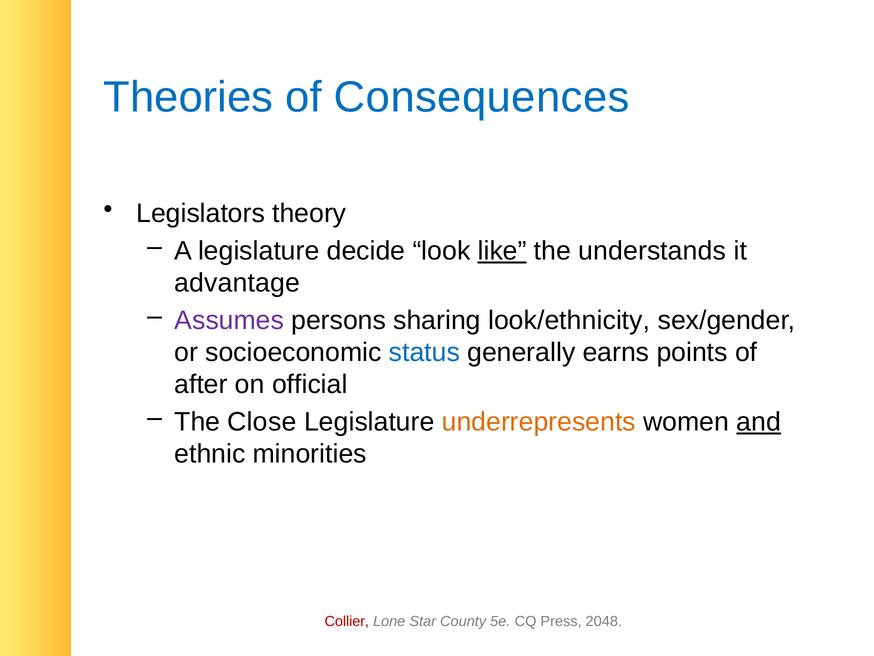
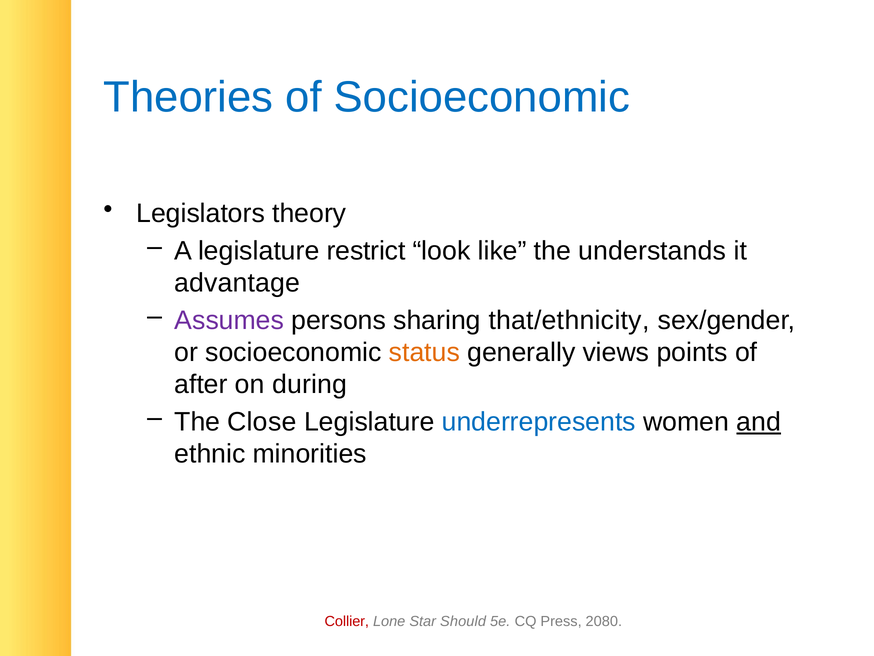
of Consequences: Consequences -> Socioeconomic (482, 97)
decide: decide -> restrict (366, 251)
like underline: present -> none (502, 251)
look/ethnicity: look/ethnicity -> that/ethnicity (569, 320)
status colour: blue -> orange (424, 352)
earns: earns -> views (616, 352)
official: official -> during (310, 384)
underrepresents colour: orange -> blue (539, 422)
County: County -> Should (463, 621)
2048: 2048 -> 2080 (604, 621)
